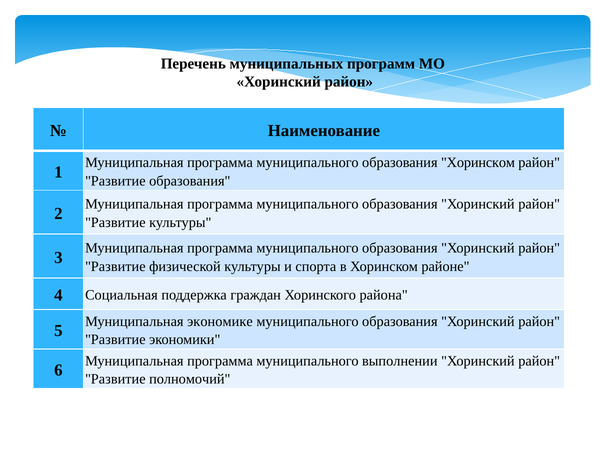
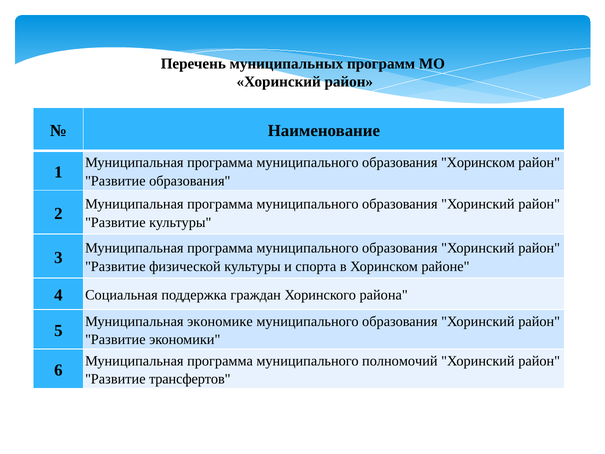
выполнении: выполнении -> полномочий (400, 361)
полномочий: полномочий -> трансфертов (190, 379)
